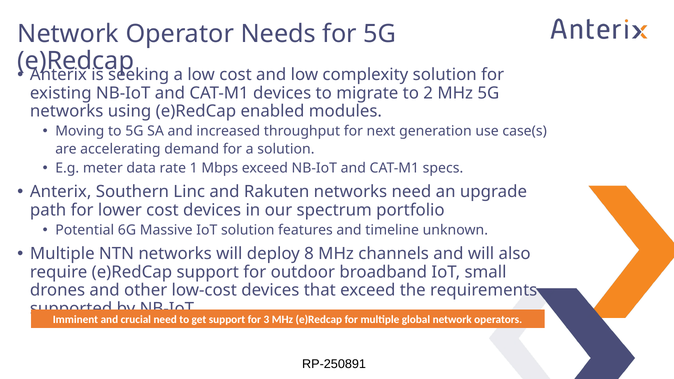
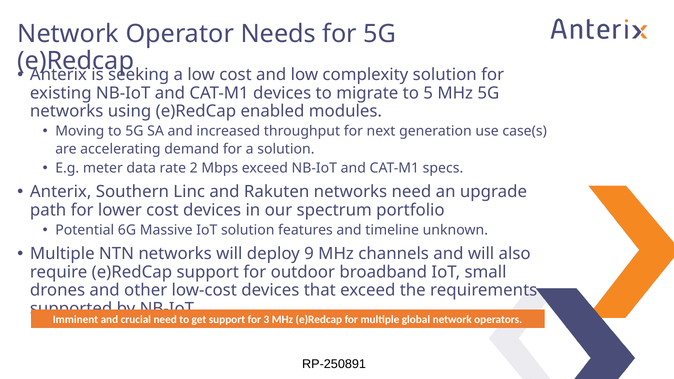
2: 2 -> 5 (428, 93)
1: 1 -> 2 (194, 168)
8: 8 -> 9 (309, 254)
